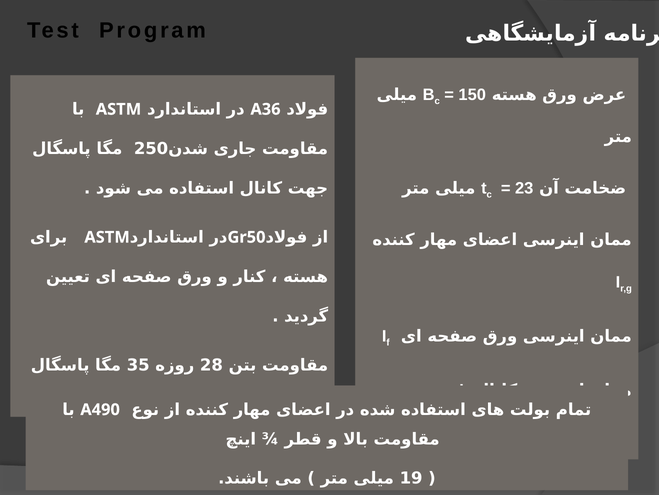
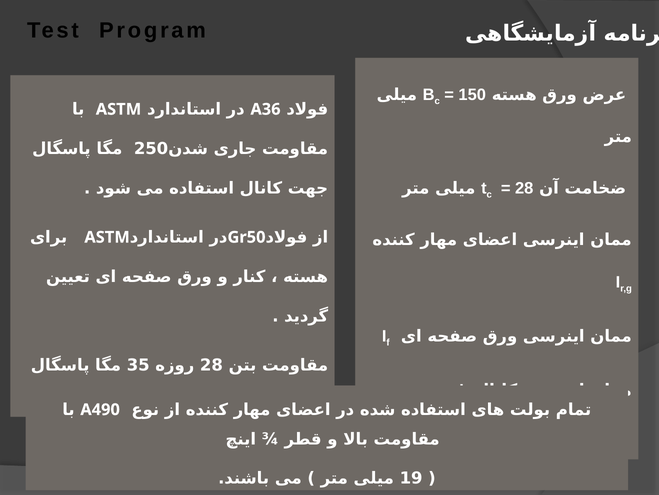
23: 23 -> 28 (524, 188)
